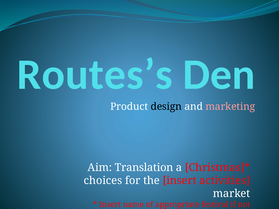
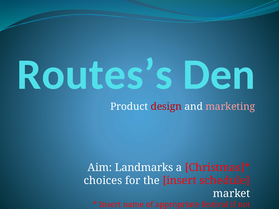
design colour: black -> red (166, 107)
Translation: Translation -> Landmarks (144, 168)
activities: activities -> schedule (225, 181)
